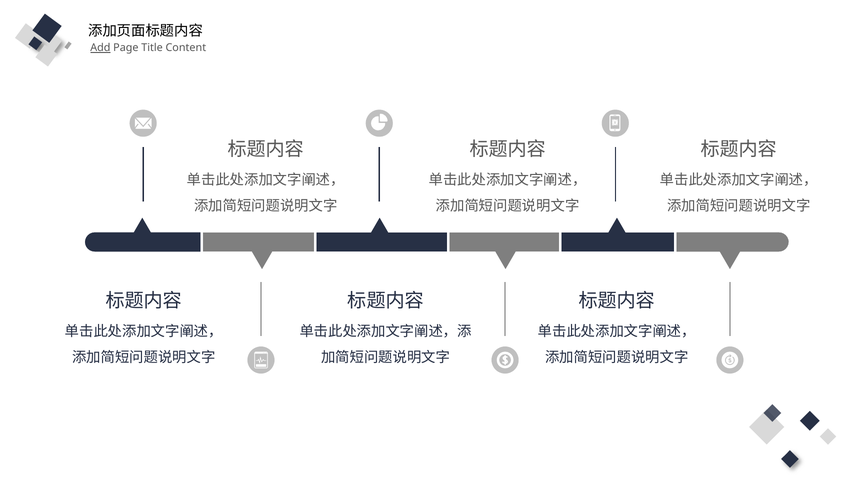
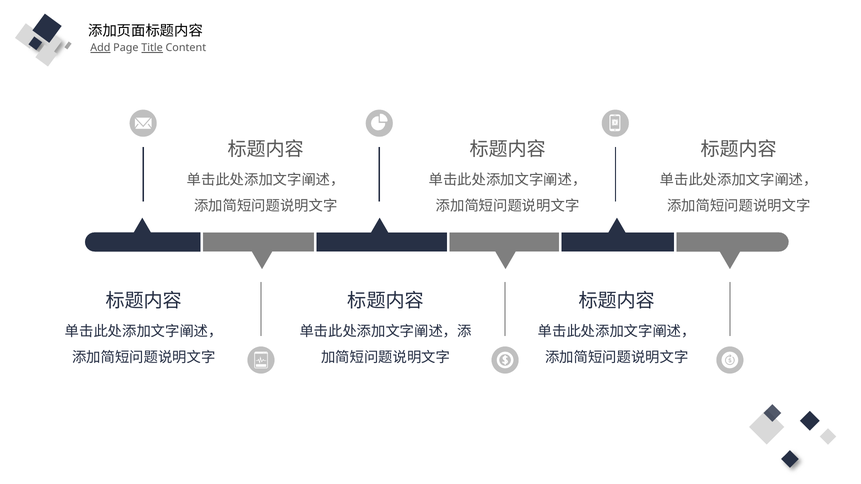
Title underline: none -> present (152, 48)
